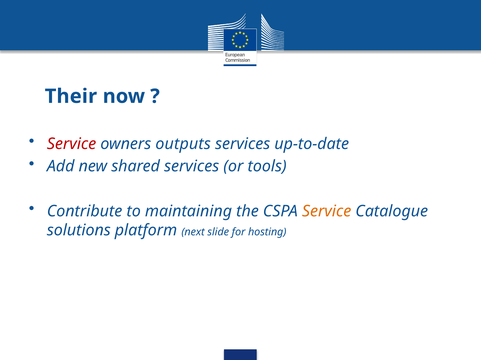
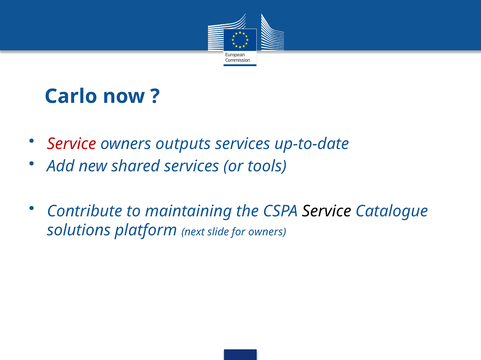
Their: Their -> Carlo (71, 96)
Service colour: orange -> black (327, 212)
for hosting: hosting -> owners (267, 233)
